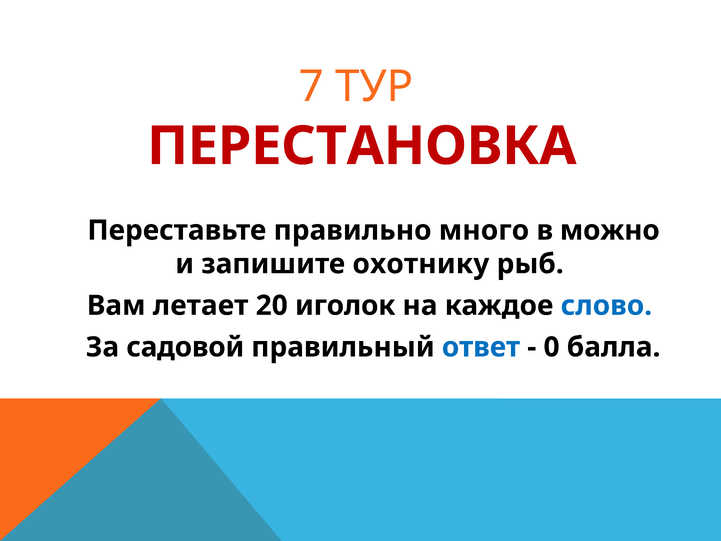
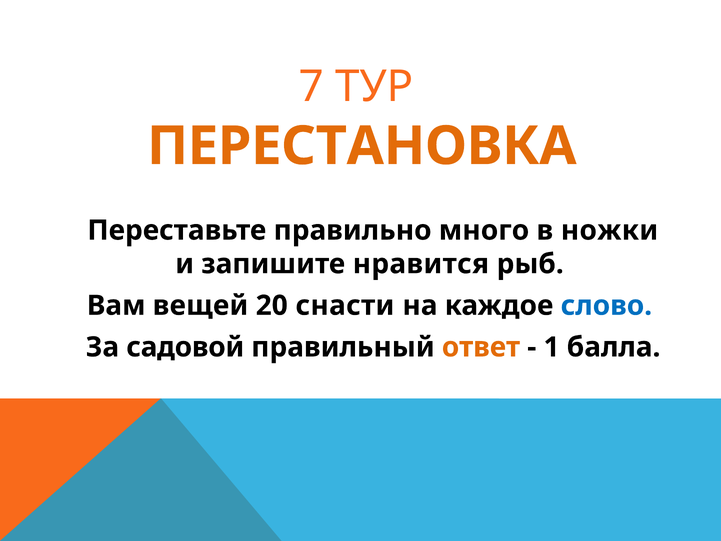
ПЕРЕСТАНОВКА colour: red -> orange (362, 146)
можно: можно -> ножки (610, 230)
охотнику: охотнику -> нравится (421, 264)
летает: летает -> вещей (201, 305)
иголок: иголок -> снасти (345, 305)
ответ colour: blue -> orange (481, 347)
0: 0 -> 1 (552, 347)
